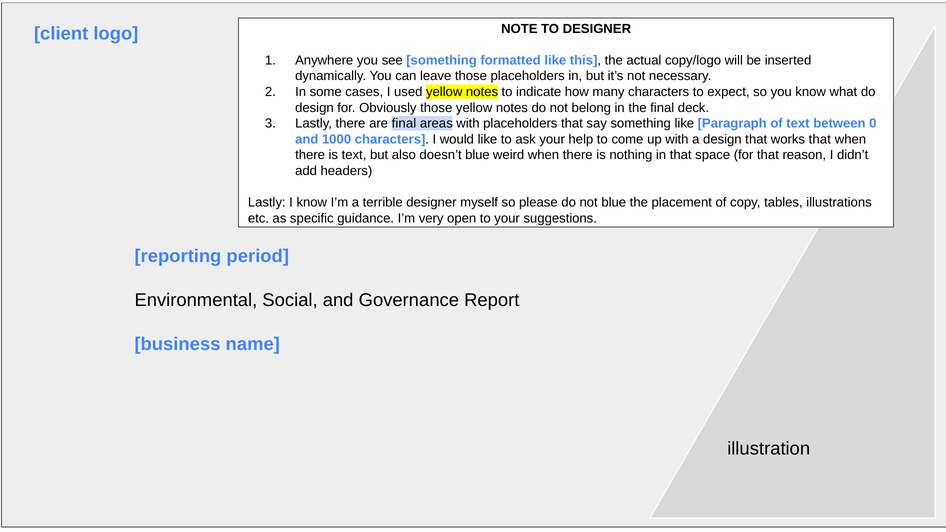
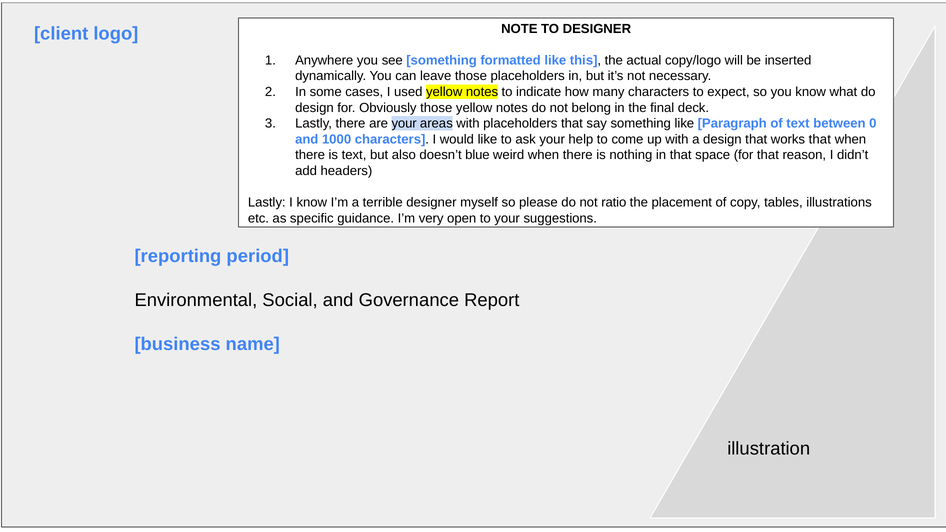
are final: final -> your (404, 124)
not blue: blue -> ratio (614, 202)
